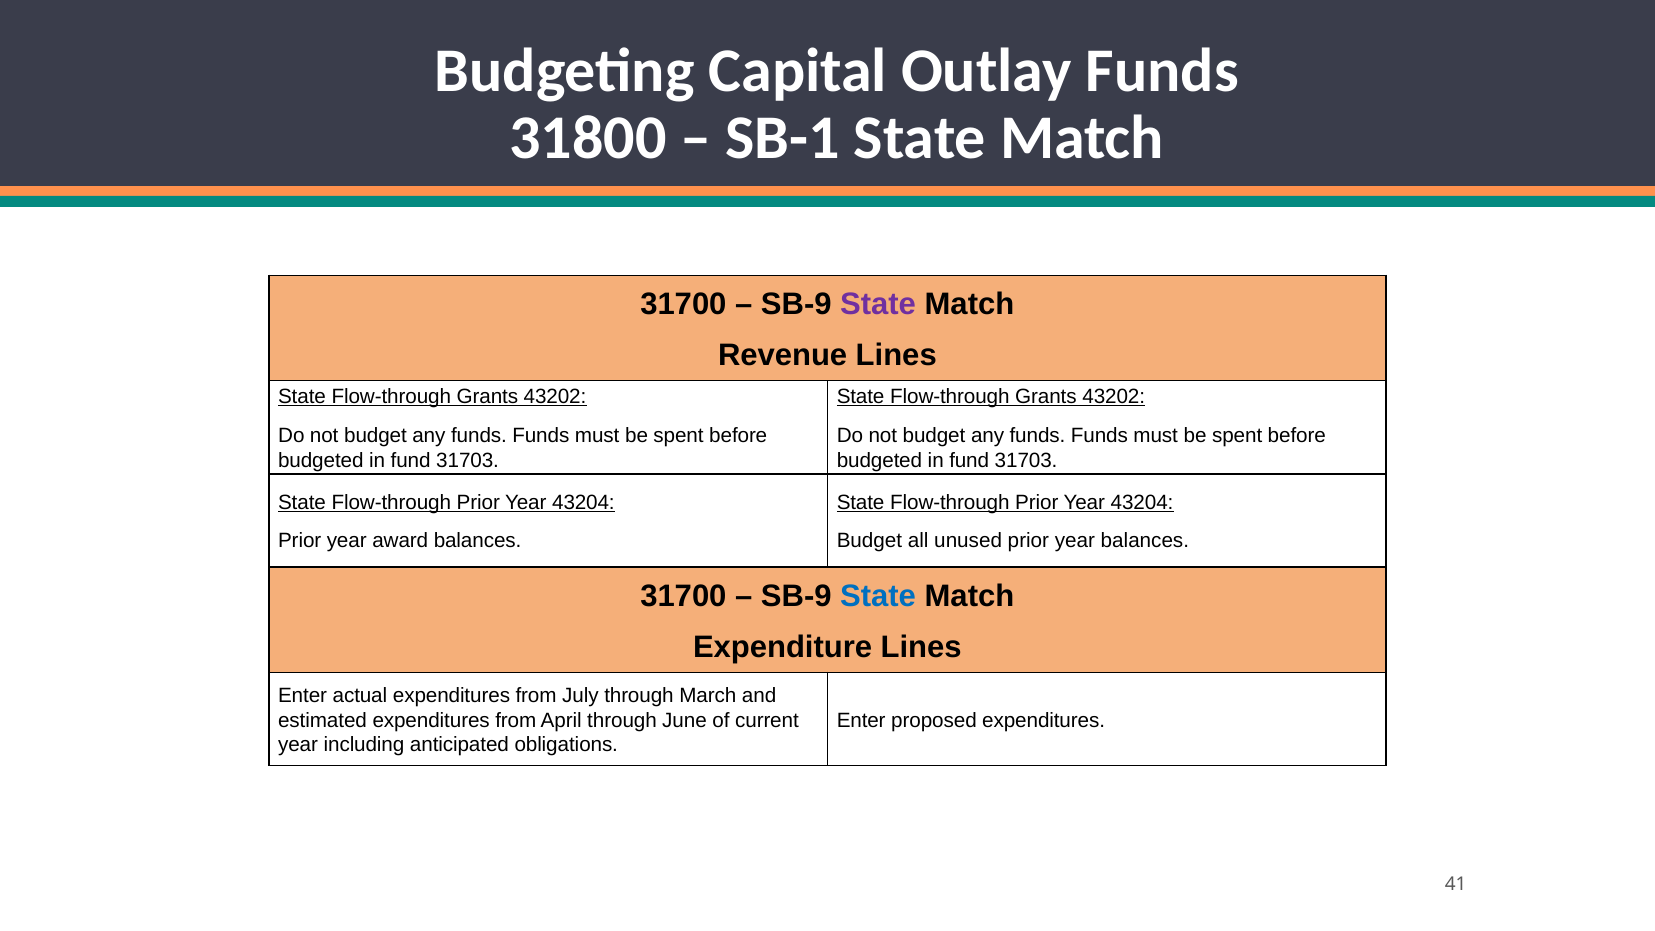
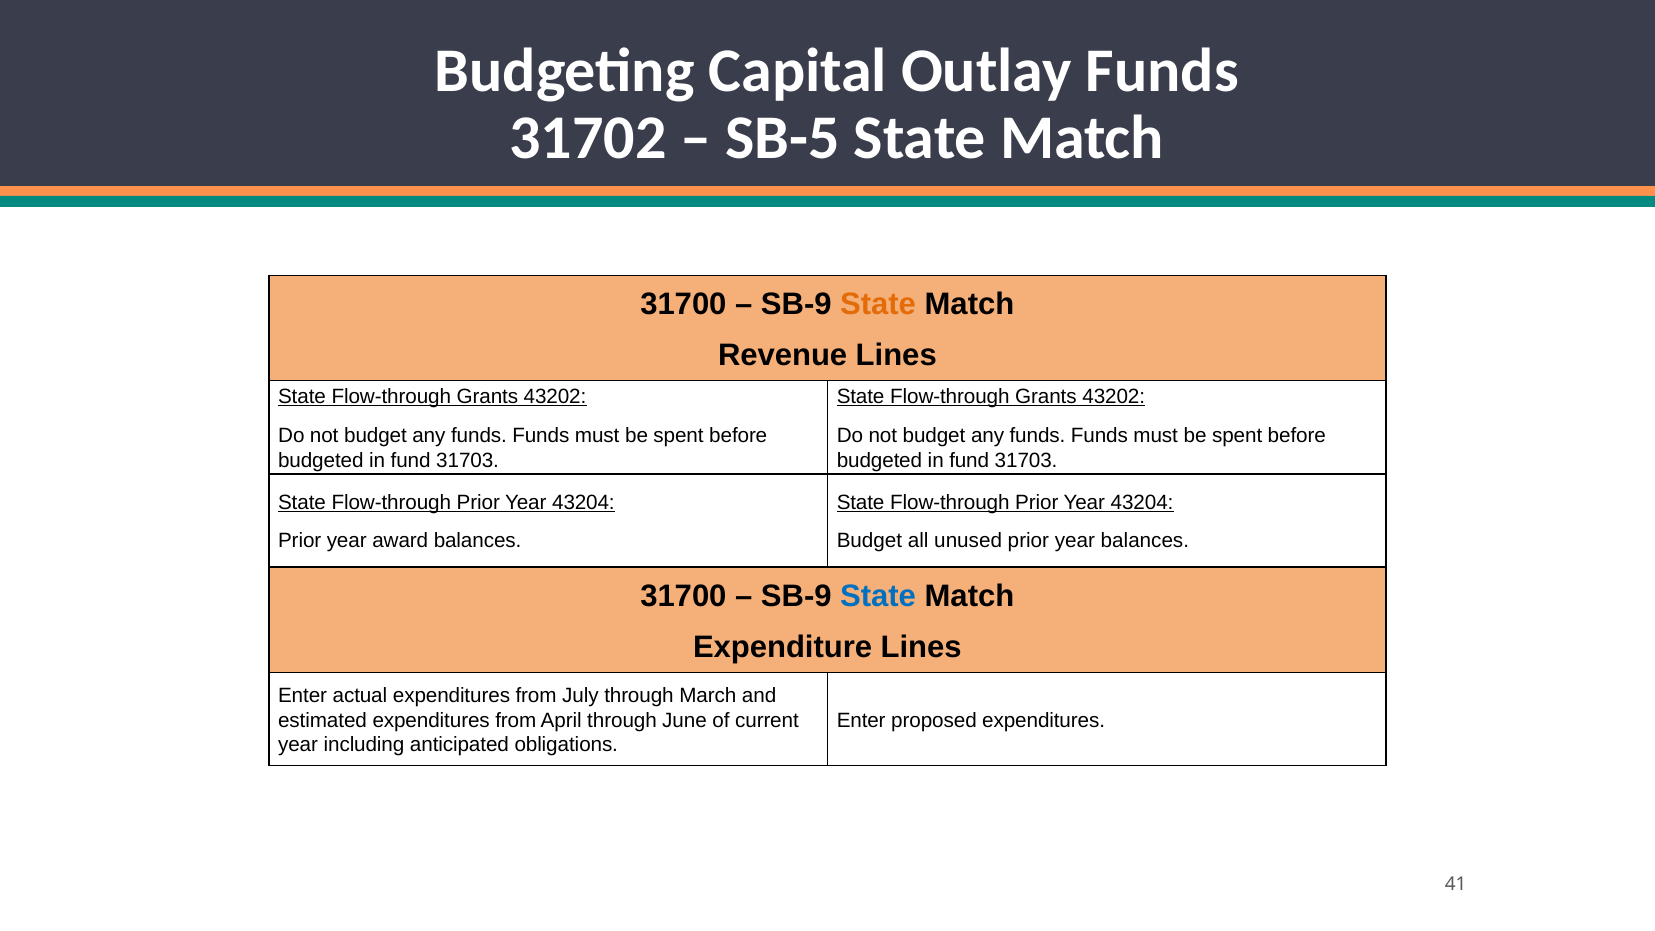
31800: 31800 -> 31702 (588, 138)
SB-1: SB-1 -> SB-5 (783, 138)
State colour: purple -> orange (878, 304)
